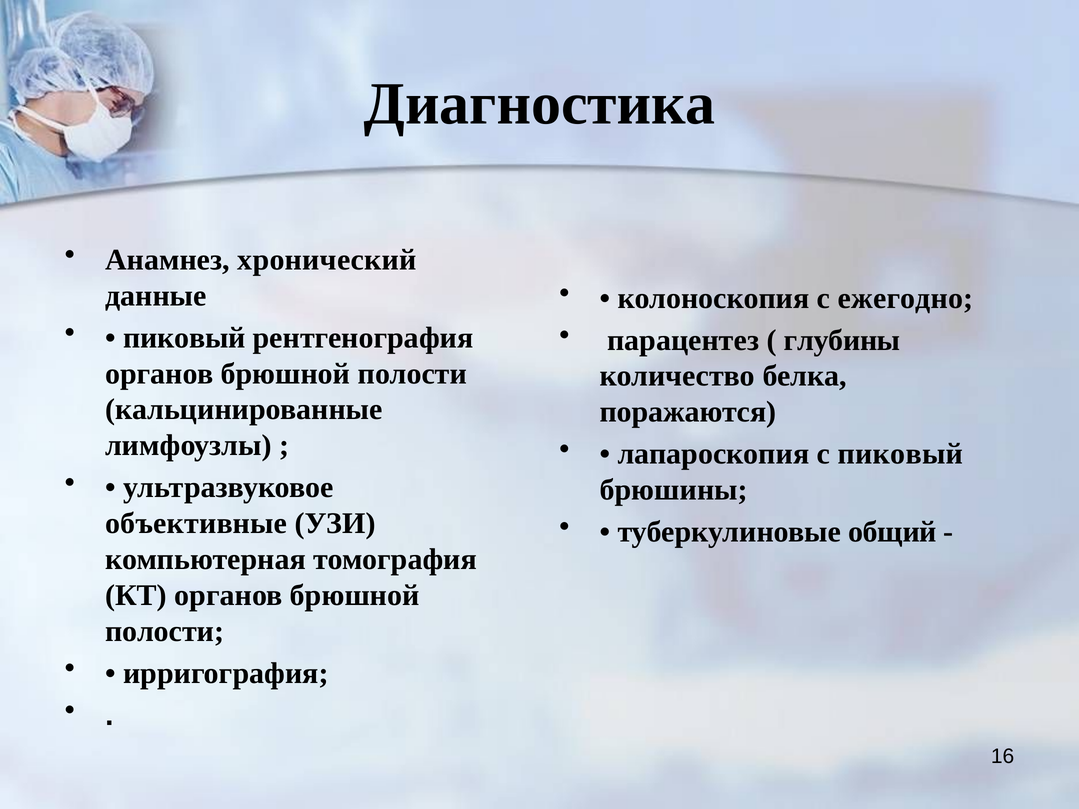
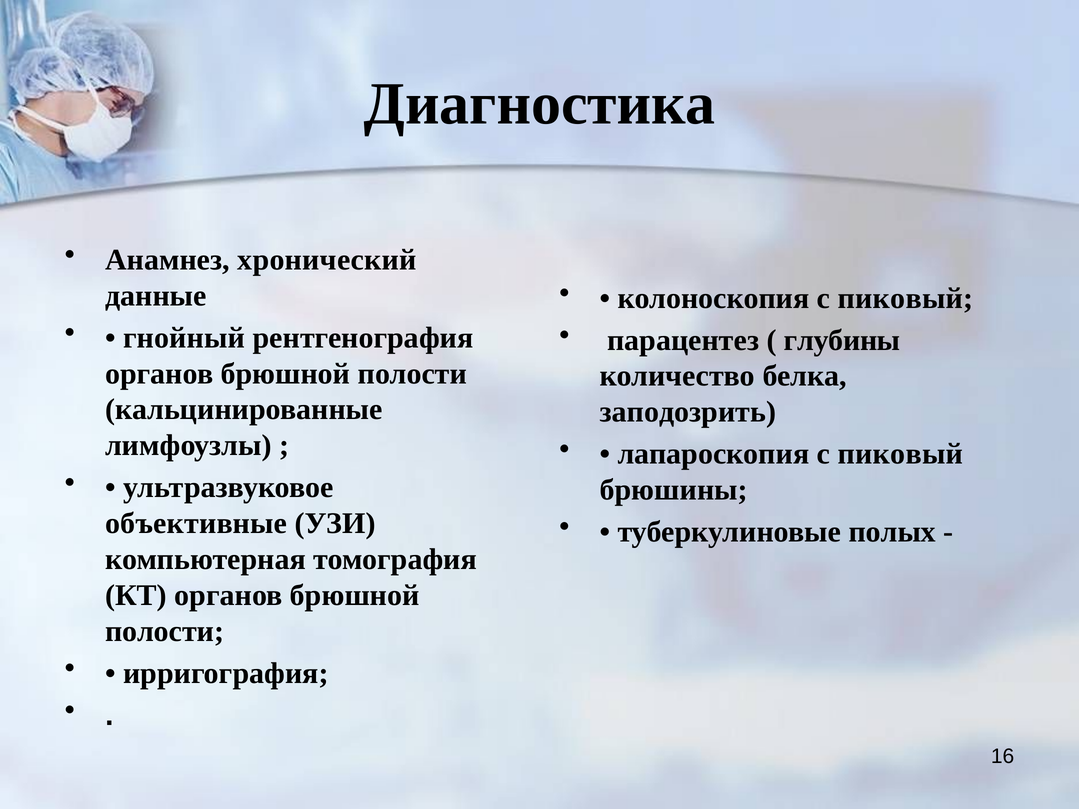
колоноскопия с ежегодно: ежегодно -> пиковый (905, 298)
пиковый: пиковый -> гнойный (184, 338)
поражаются: поражаются -> заподозрить (688, 412)
общий: общий -> полых (892, 532)
